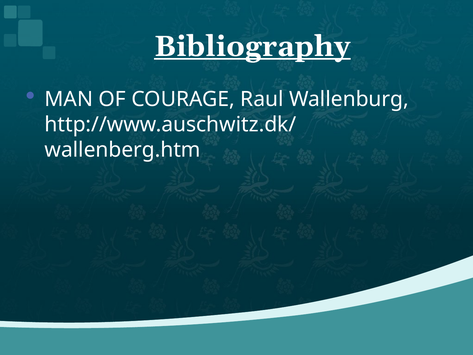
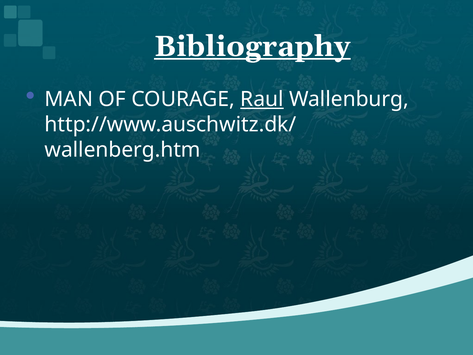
Raul underline: none -> present (262, 99)
